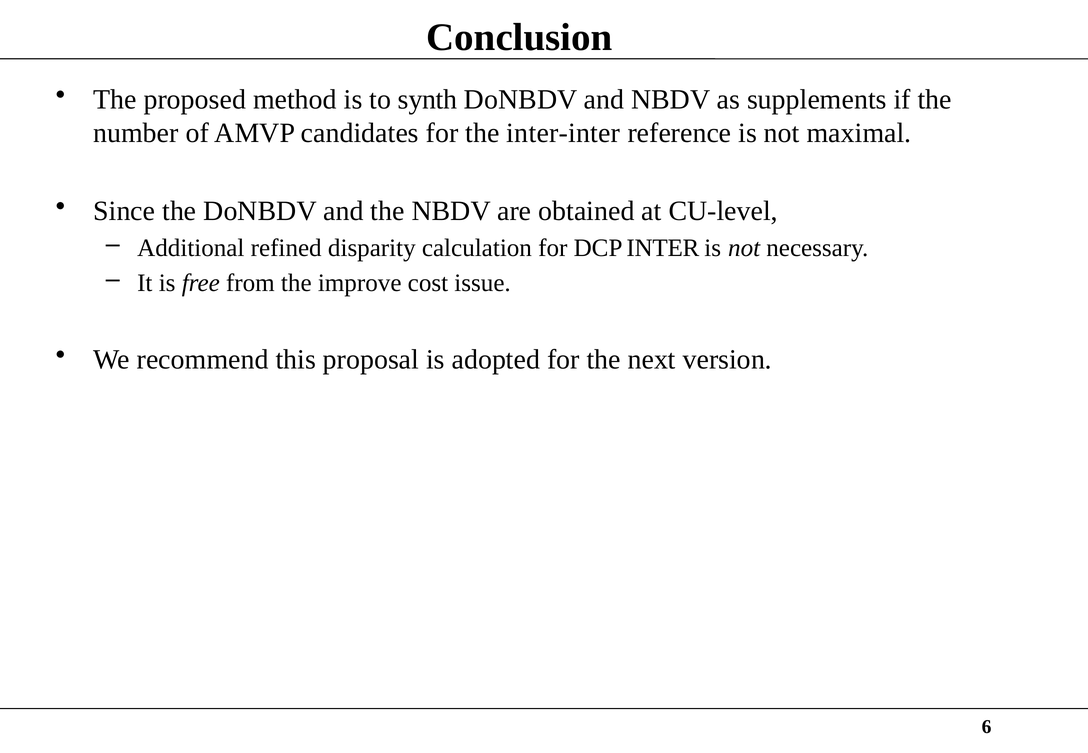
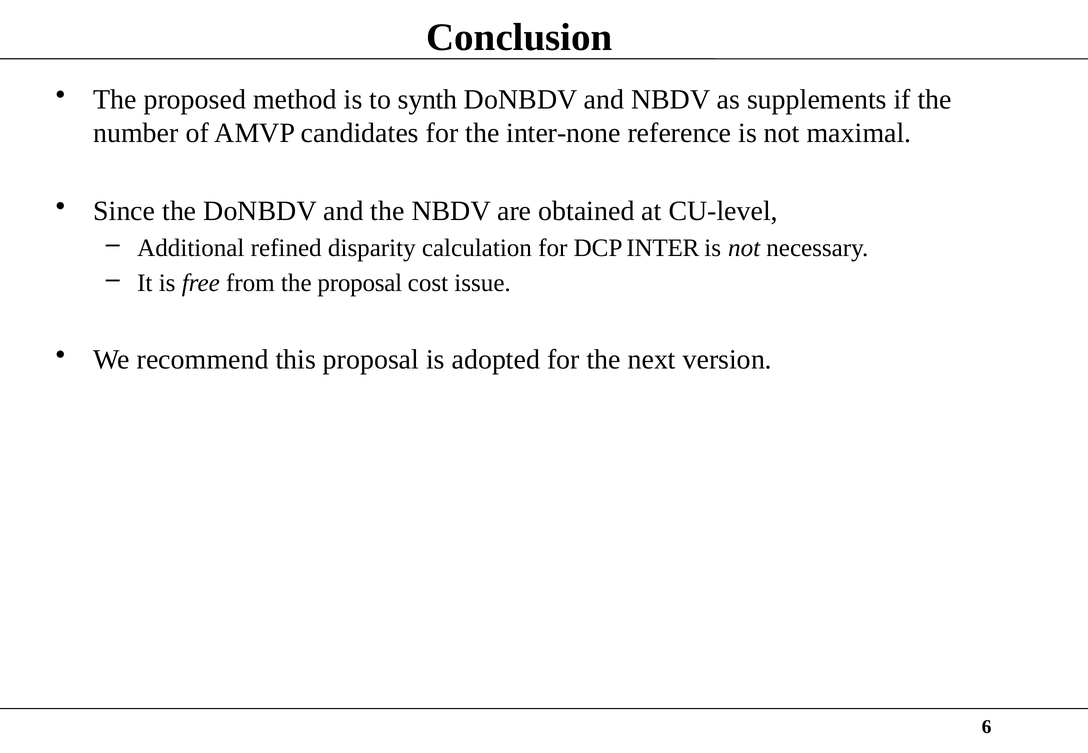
inter-inter: inter-inter -> inter-none (563, 133)
the improve: improve -> proposal (360, 283)
